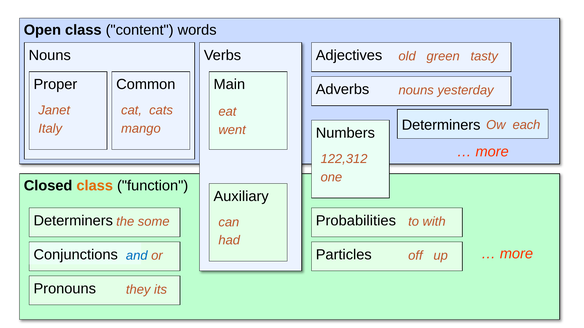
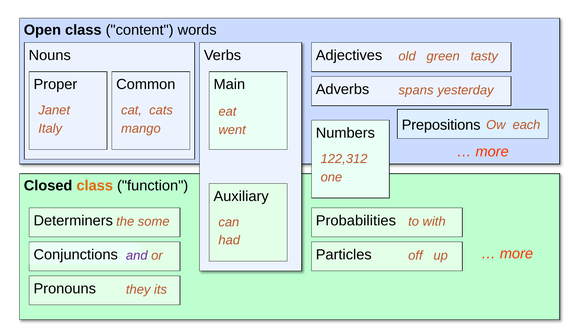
nouns: nouns -> spans (416, 90)
Determiners: Determiners -> Prepositions (441, 125)
and colour: blue -> purple (137, 256)
